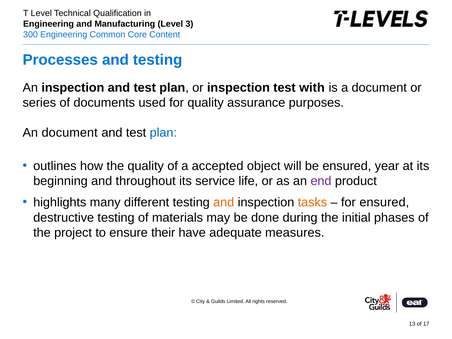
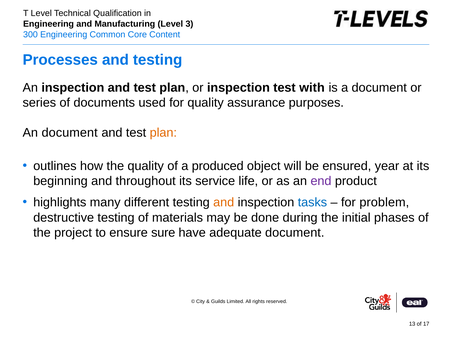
plan colour: blue -> orange (163, 133)
accepted: accepted -> produced (218, 166)
tasks colour: orange -> blue (312, 203)
for ensured: ensured -> problem (384, 203)
their: their -> sure (163, 233)
adequate measures: measures -> document (295, 233)
